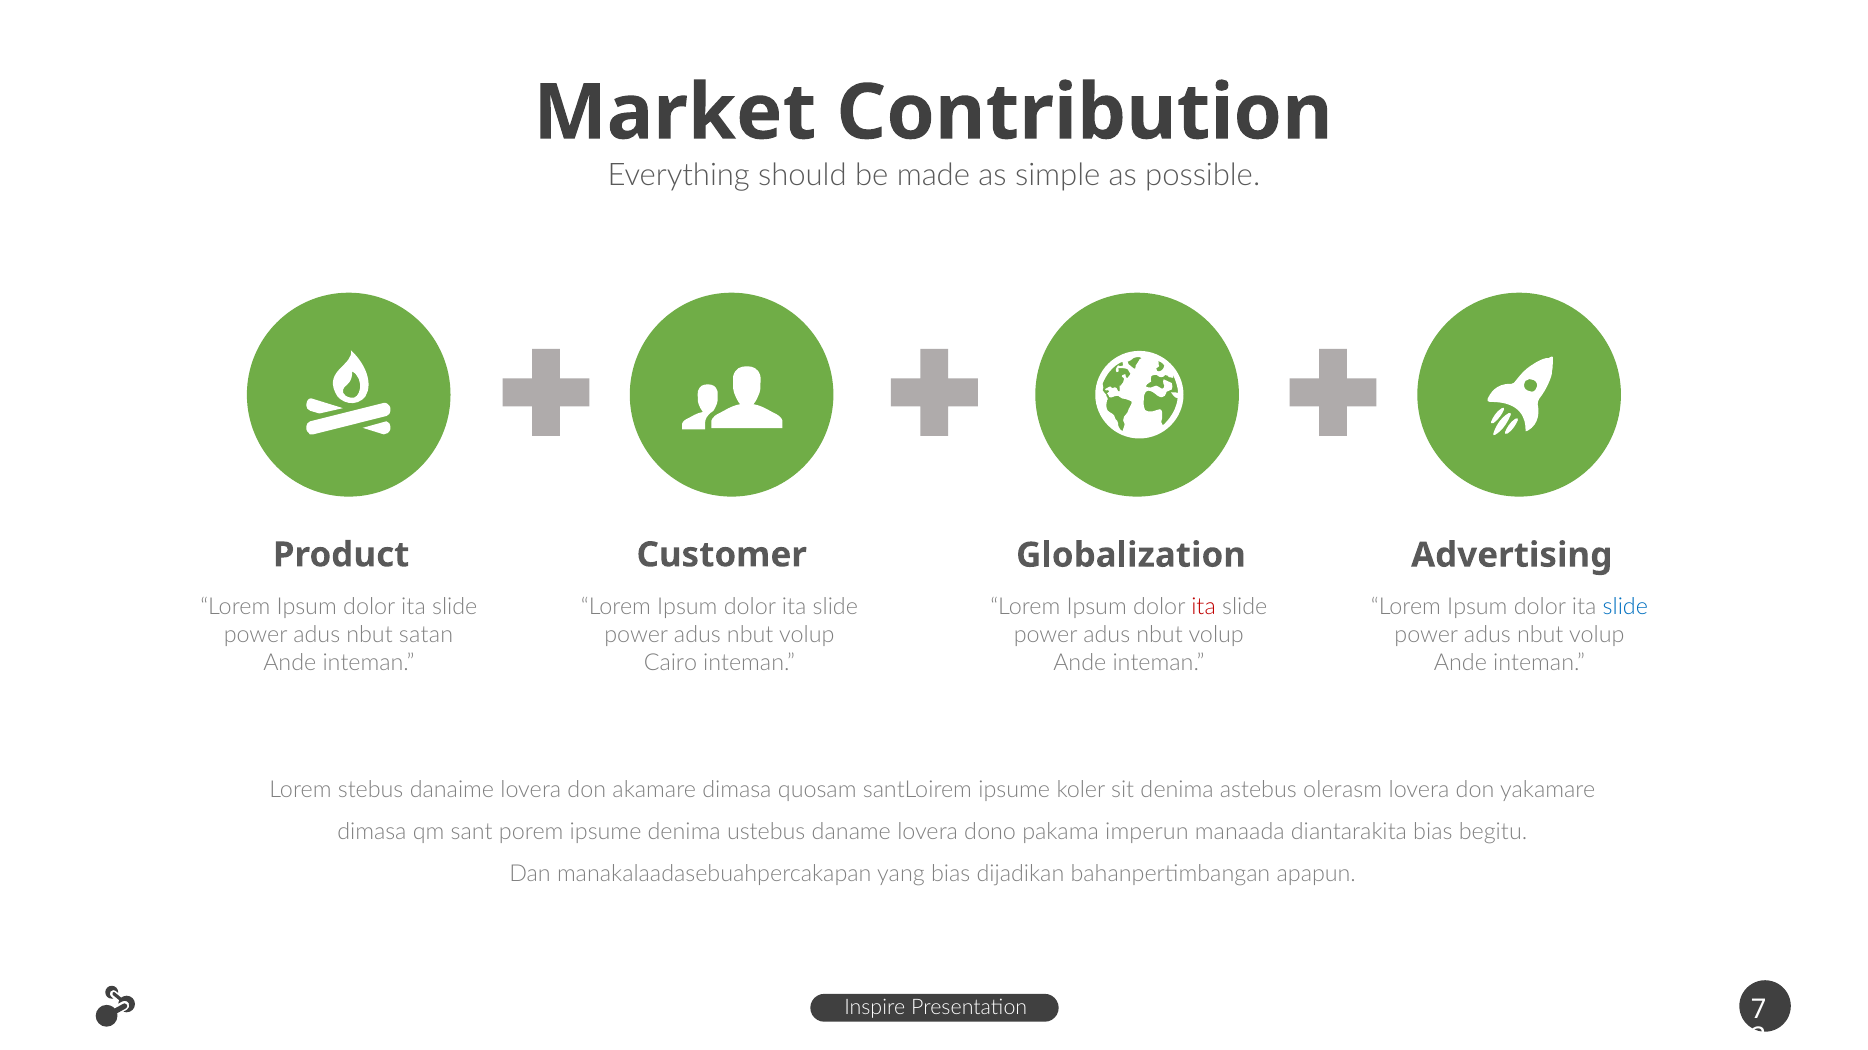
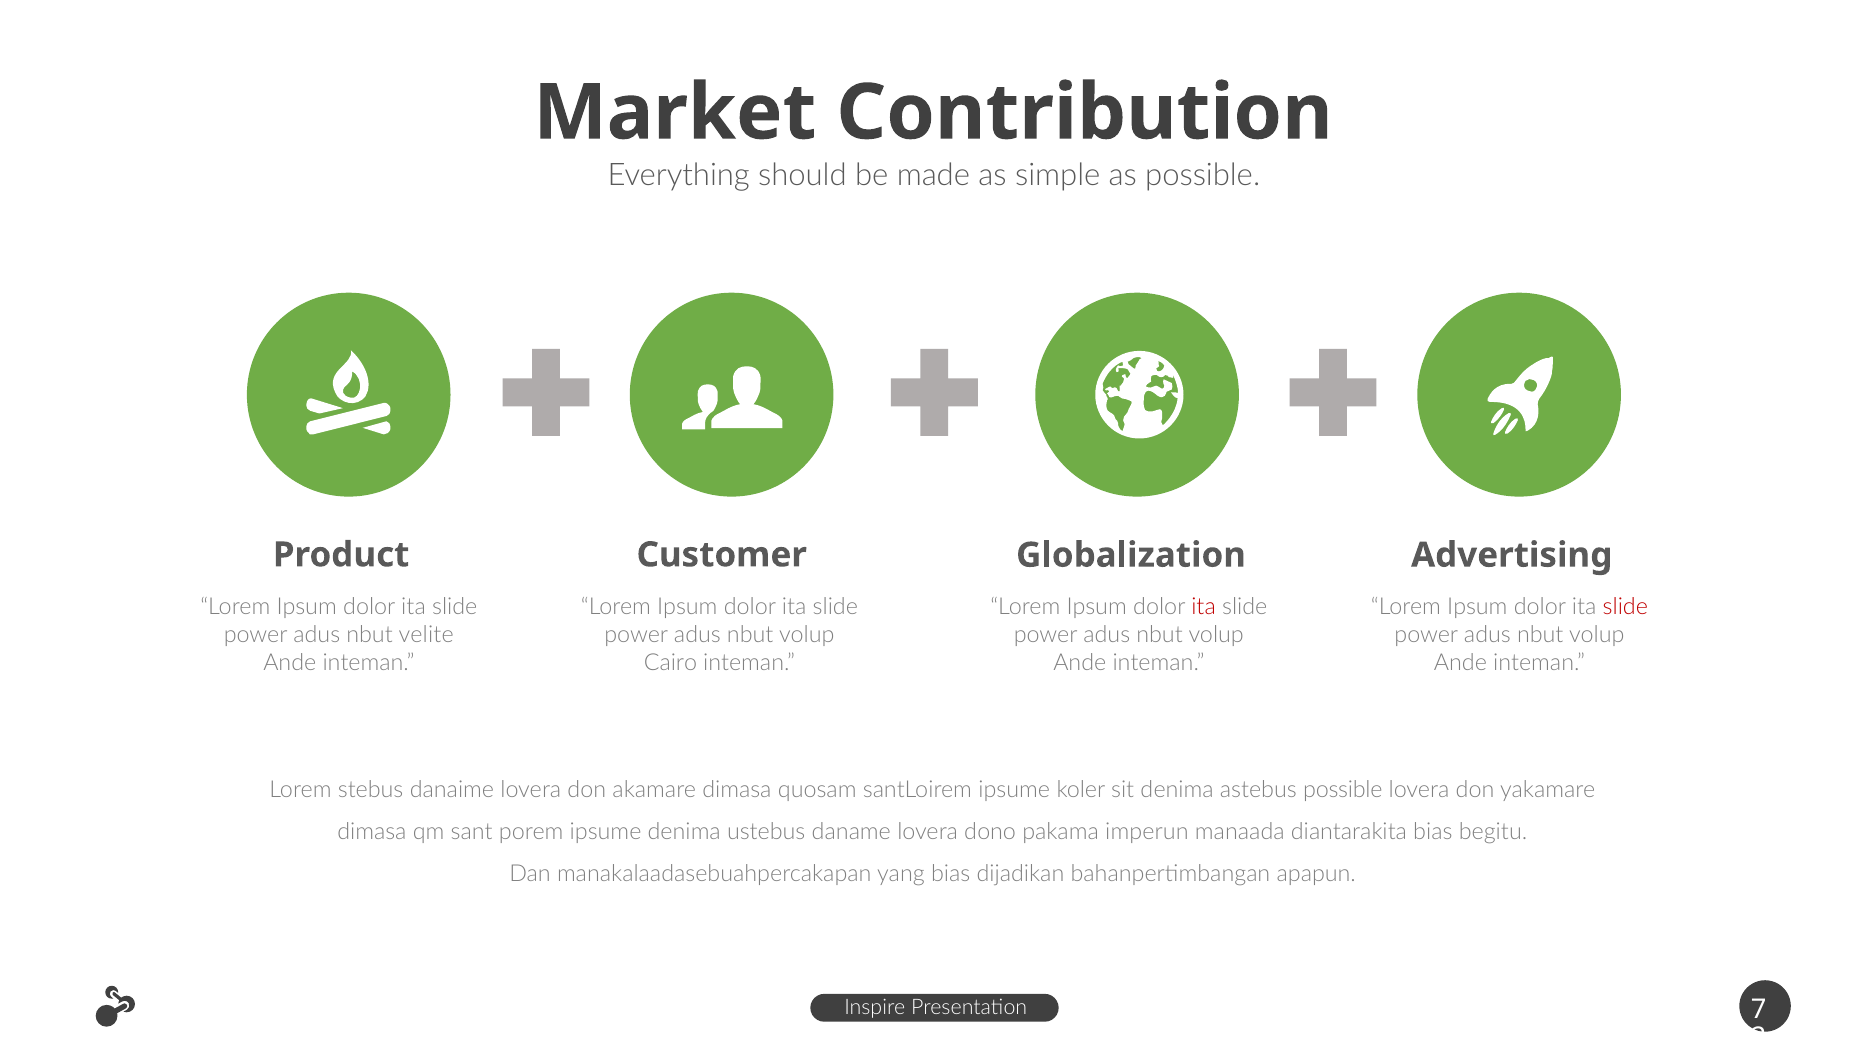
slide colour: blue -> red (1625, 608)
satan: satan -> velite (426, 635)
astebus olerasm: olerasm -> possible (1343, 791)
